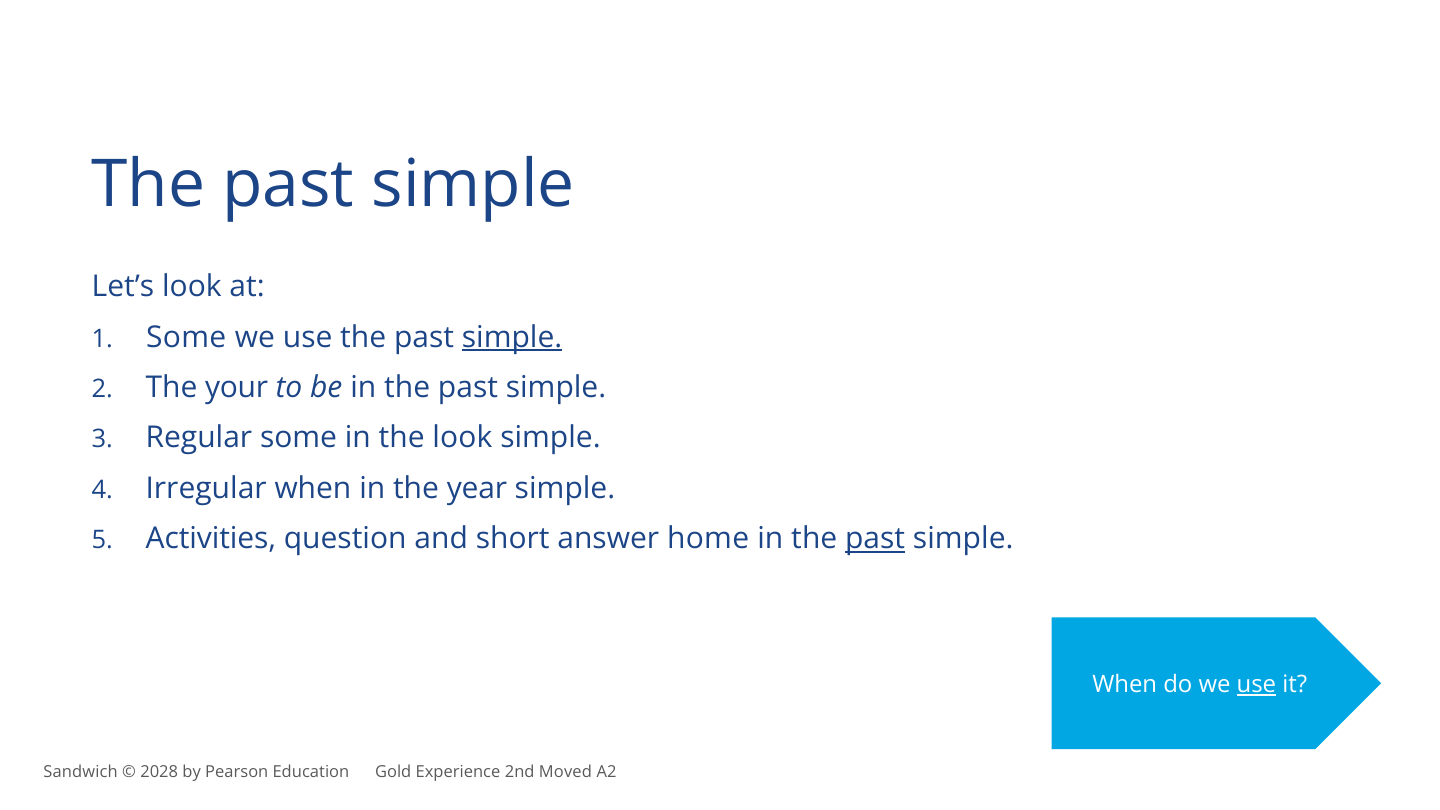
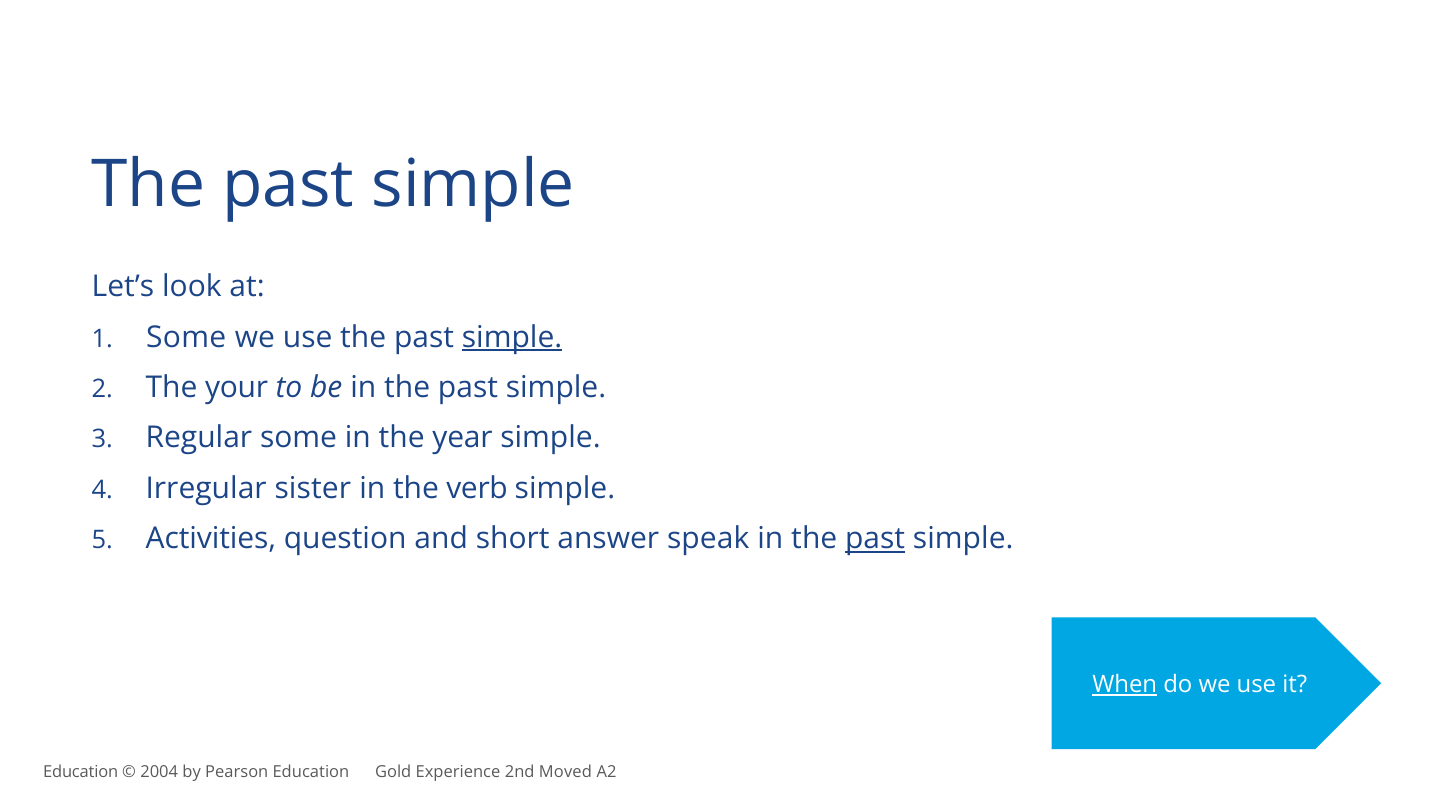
the look: look -> year (463, 438)
Irregular when: when -> sister (313, 488)
year: year -> verb (477, 488)
home: home -> speak (708, 539)
When underline: none -> present (1125, 685)
use underline: present -> none (1256, 685)
Sandwich: Sandwich -> Education (81, 772)
2028: 2028 -> 2004 (159, 772)
